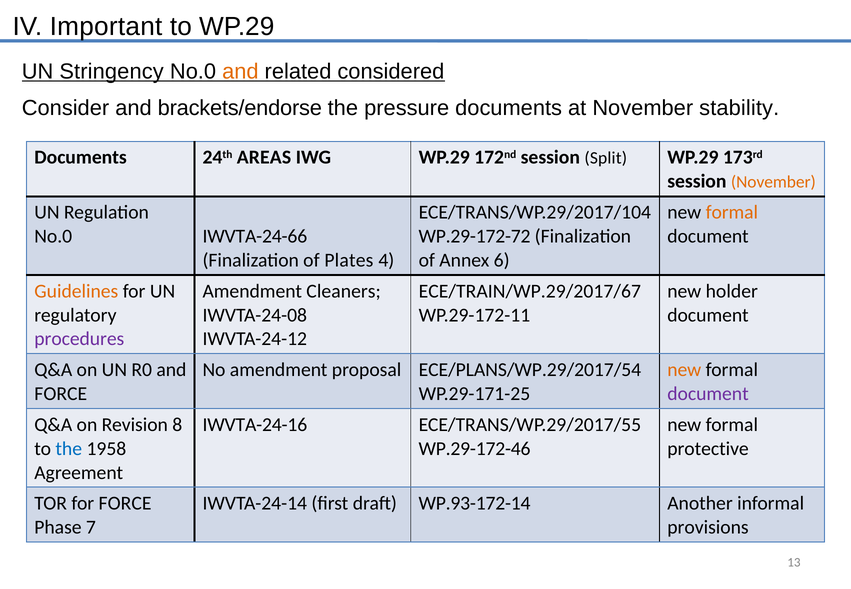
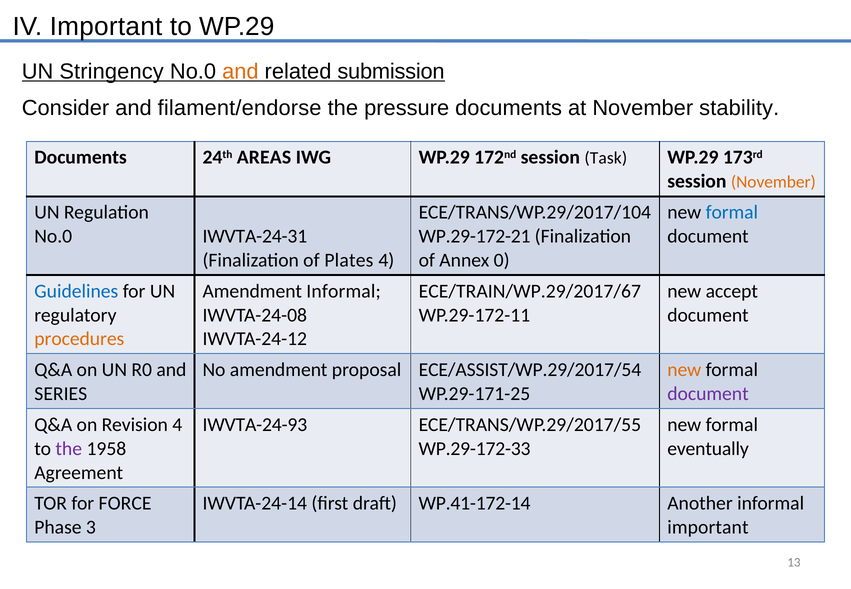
considered: considered -> submission (391, 72)
brackets/endorse: brackets/endorse -> filament/endorse (240, 108)
Split: Split -> Task (606, 158)
formal colour: orange -> blue (732, 213)
IWVTA-24-66: IWVTA-24-66 -> IWVTA-24-31 (255, 237)
WP.29-172-72: WP.29-172-72 -> WP.29-172-21 (475, 237)
6: 6 -> 0 (502, 261)
Guidelines colour: orange -> blue (76, 291)
Amendment Cleaners: Cleaners -> Informal (344, 291)
holder: holder -> accept (732, 291)
procedures colour: purple -> orange (79, 339)
ECE/PLANS/WP.29/2017/54: ECE/PLANS/WP.29/2017/54 -> ECE/ASSIST/WP.29/2017/54 (530, 370)
FORCE: FORCE -> SERIES (61, 394)
Revision 8: 8 -> 4 (177, 425)
IWVTA-24-16: IWVTA-24-16 -> IWVTA-24-93 (255, 425)
the colour: blue -> purple (69, 449)
WP.29-172-46: WP.29-172-46 -> WP.29-172-33 (475, 449)
protective: protective -> eventually (708, 449)
WP.93-172-14: WP.93-172-14 -> WP.41-172-14 (475, 503)
7: 7 -> 3 (91, 527)
provisions: provisions -> important (708, 527)
